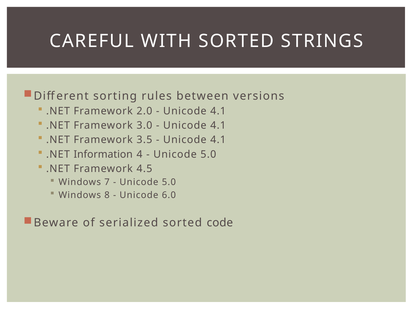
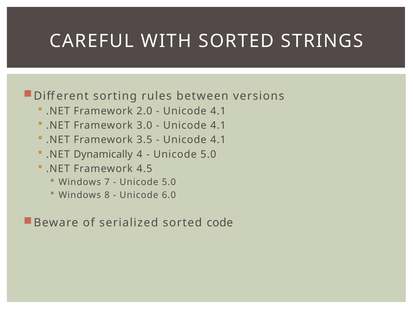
Information: Information -> Dynamically (103, 154)
